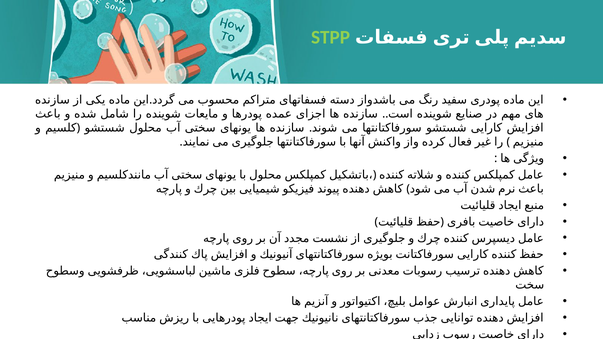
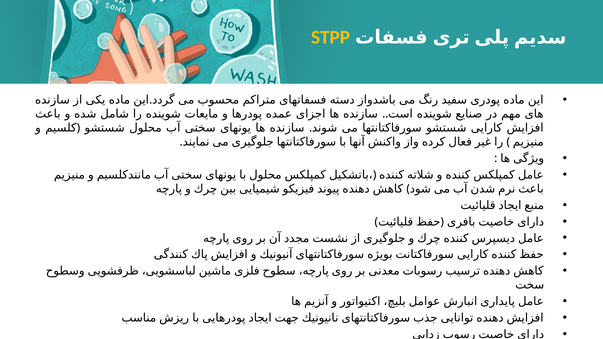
STPP colour: light green -> yellow (331, 38)
